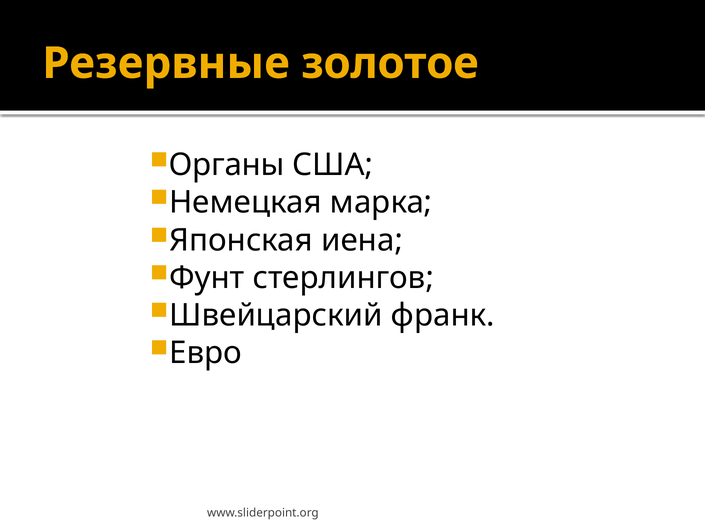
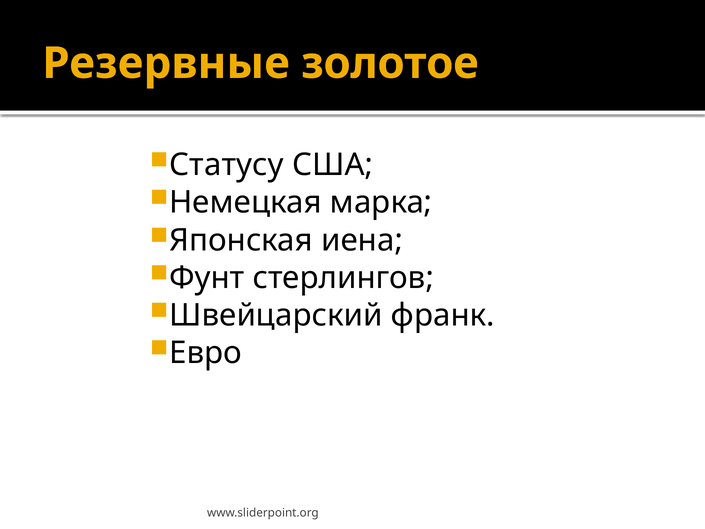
Органы: Органы -> Статусу (227, 165)
